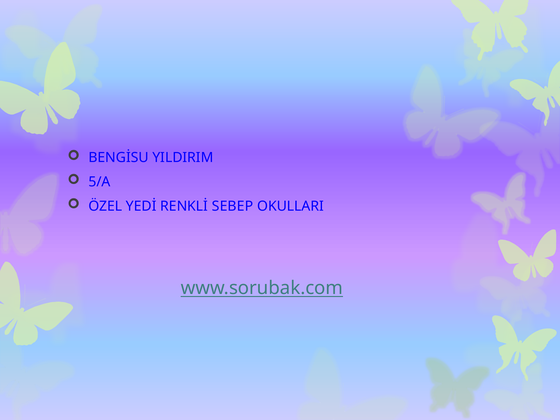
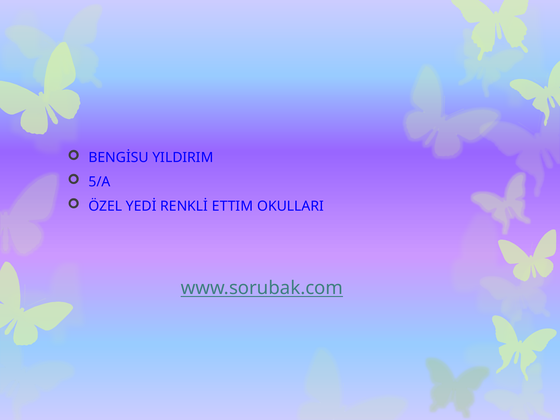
SEBEP: SEBEP -> ETTIM (233, 206)
